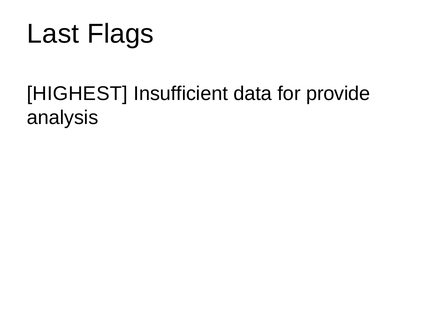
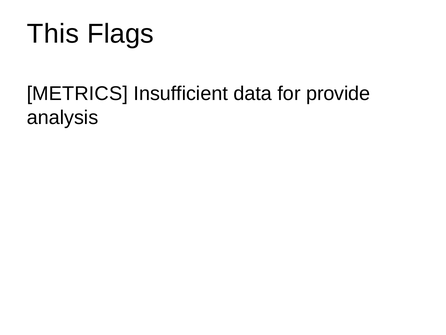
Last: Last -> This (53, 34)
HIGHEST: HIGHEST -> METRICS (77, 94)
